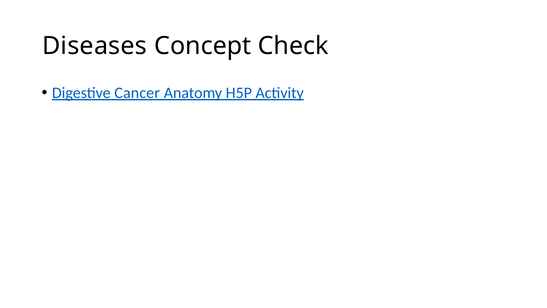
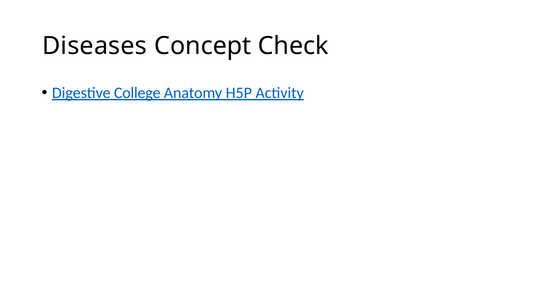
Cancer: Cancer -> College (137, 93)
